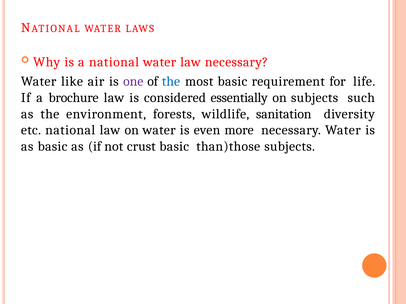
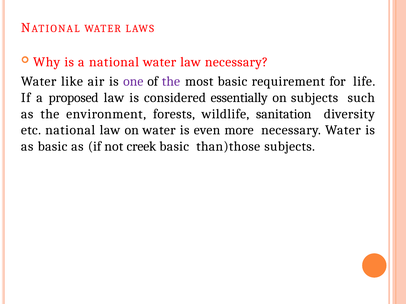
the colour: blue -> purple (171, 82)
brochure: brochure -> proposed (74, 98)
crust: crust -> creek (141, 147)
